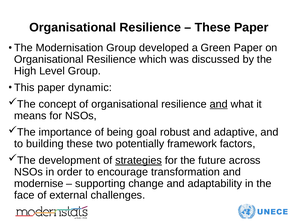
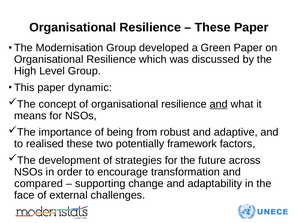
goal: goal -> from (147, 133)
building: building -> realised (45, 144)
strategies underline: present -> none (139, 161)
modernise: modernise -> compared (39, 184)
